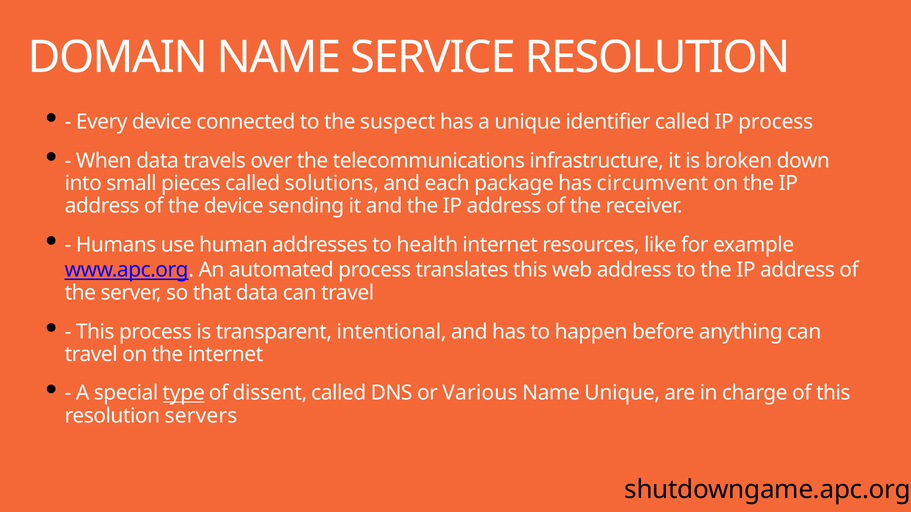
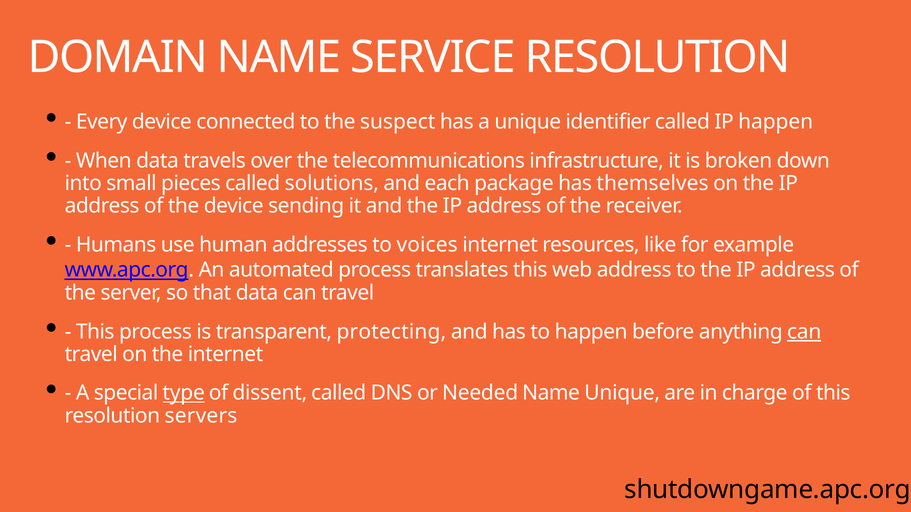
IP process: process -> happen (776, 122)
circumvent: circumvent -> themselves (653, 183)
health: health -> voices (427, 245)
intentional: intentional -> protecting (391, 332)
can underline: none -> present (804, 332)
Various: Various -> Needed (480, 393)
